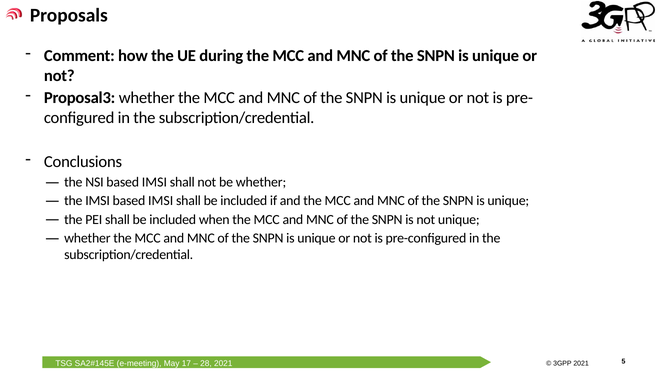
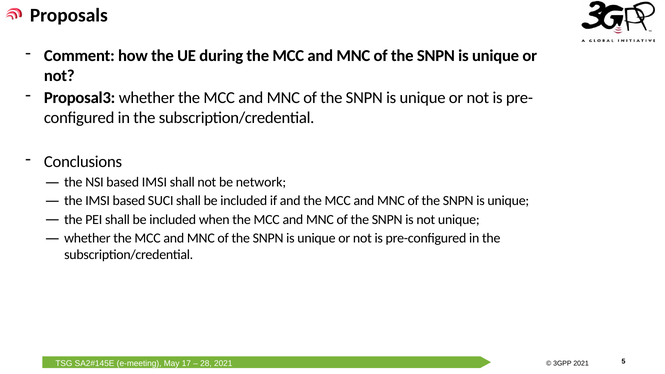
be whether: whether -> network (261, 182)
IMSI based IMSI: IMSI -> SUCI (161, 201)
